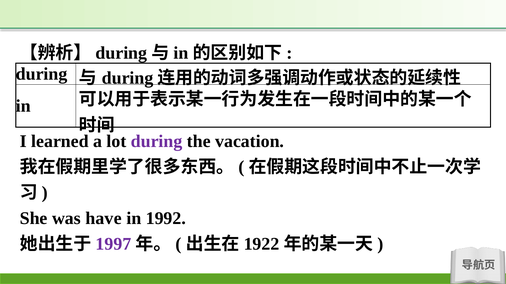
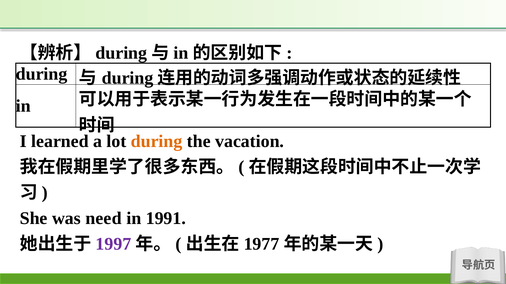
during colour: purple -> orange (157, 142)
have: have -> need (104, 219)
1992: 1992 -> 1991 (166, 219)
1922: 1922 -> 1977 (262, 244)
